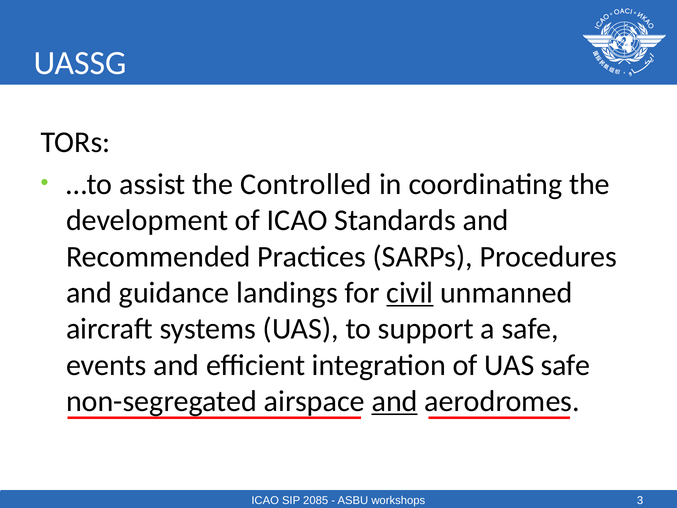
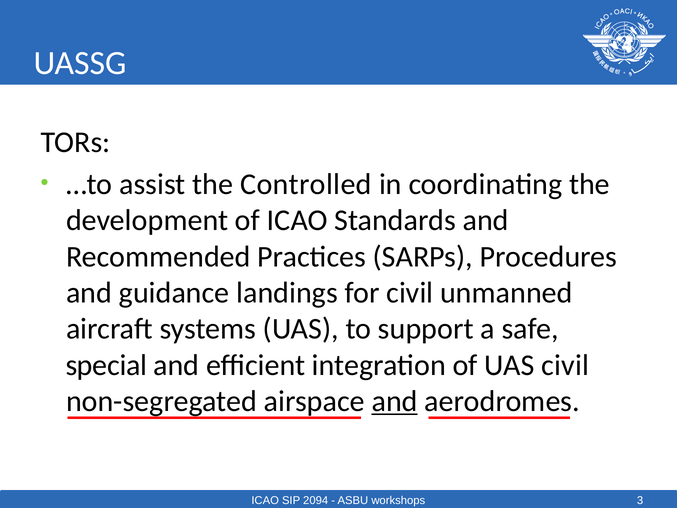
civil underline: present -> none (410, 293)
events: events -> special (106, 365)
UAS safe: safe -> civil (565, 365)
2085: 2085 -> 2094 (316, 500)
